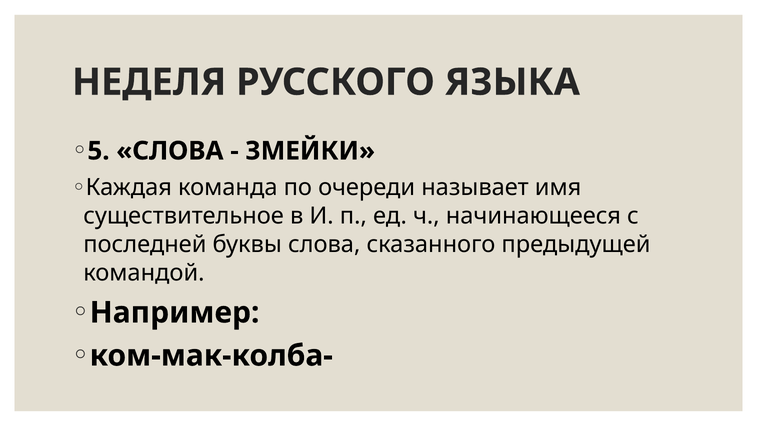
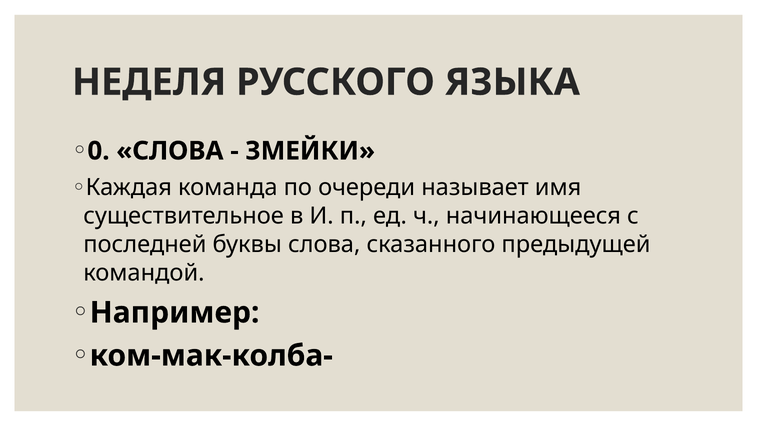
5: 5 -> 0 (98, 151)
